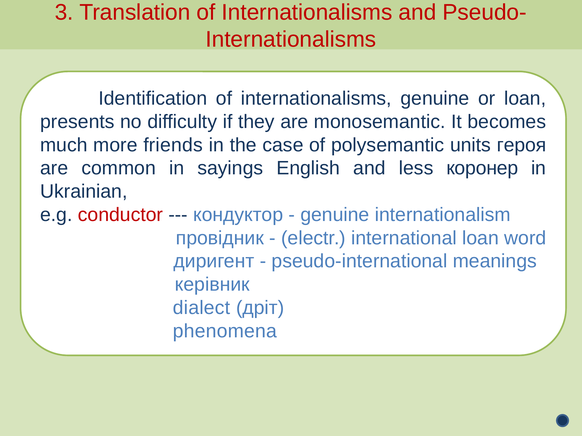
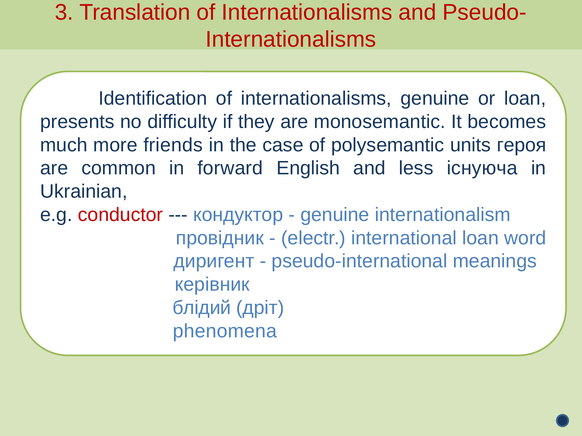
sayings: sayings -> forward (230, 168)
коронер: коронер -> існуюча (482, 168)
dialect: dialect -> блідий (202, 308)
